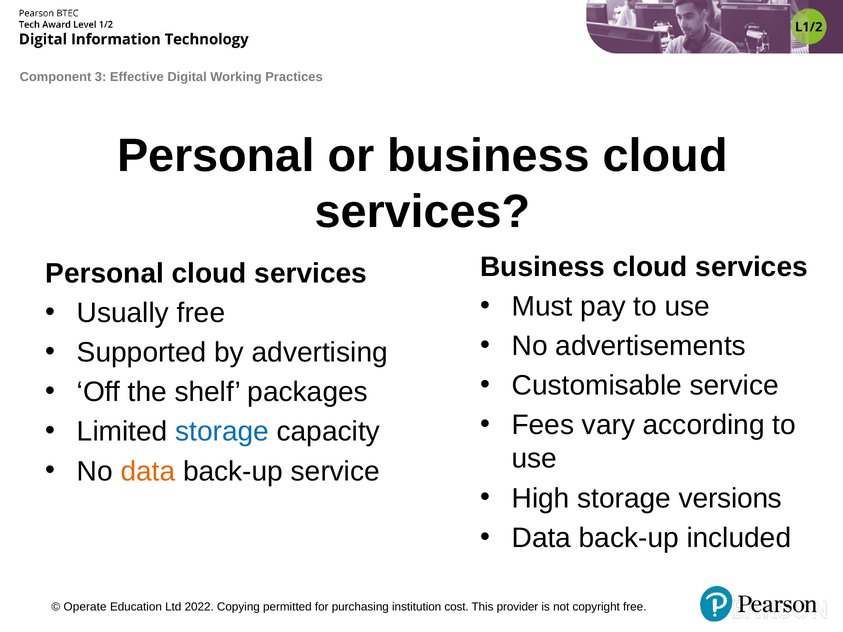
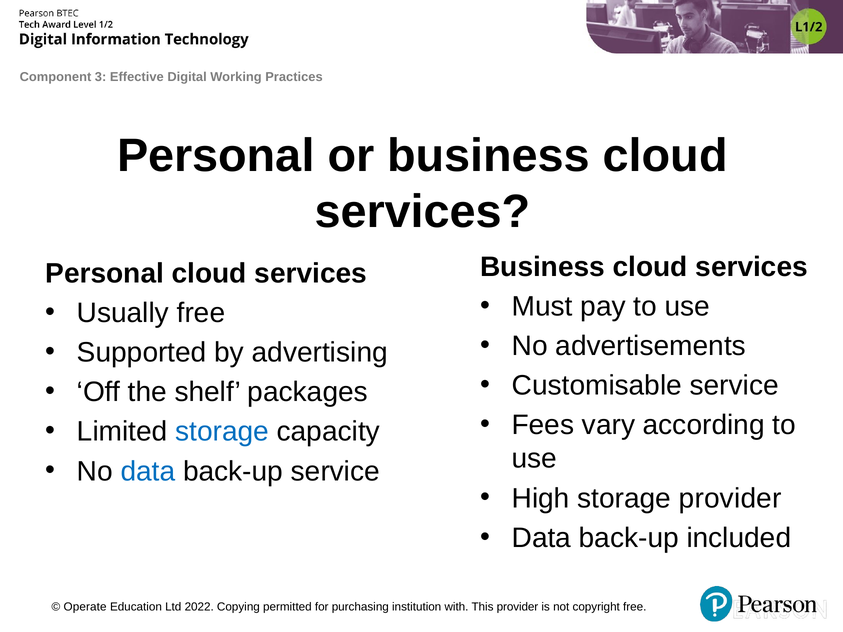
data colour: orange -> blue (148, 471)
storage versions: versions -> provider (730, 498)
cost: cost -> with (457, 607)
